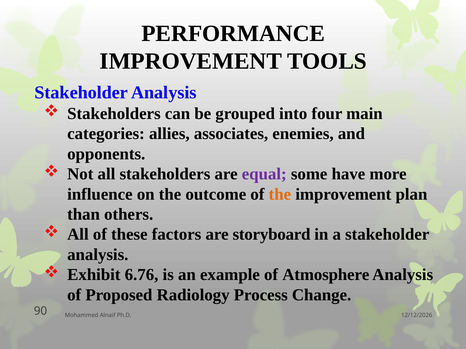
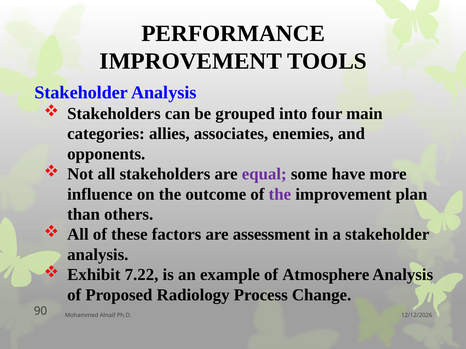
the colour: orange -> purple (280, 194)
storyboard: storyboard -> assessment (272, 235)
6.76: 6.76 -> 7.22 (142, 275)
